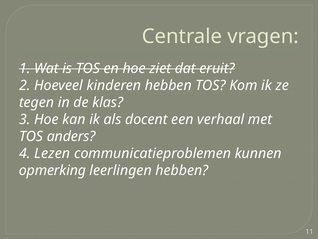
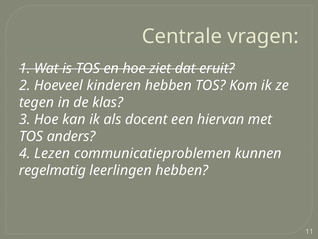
verhaal: verhaal -> hiervan (221, 119)
opmerking: opmerking -> regelmatig (52, 170)
